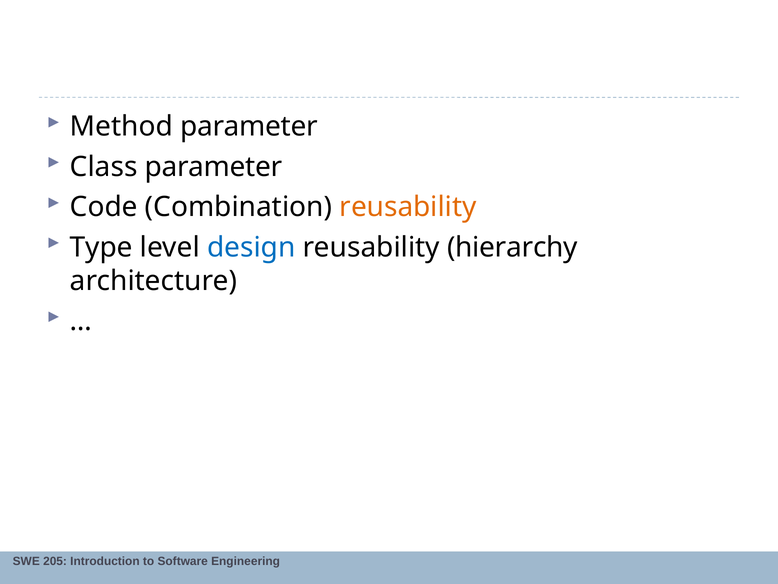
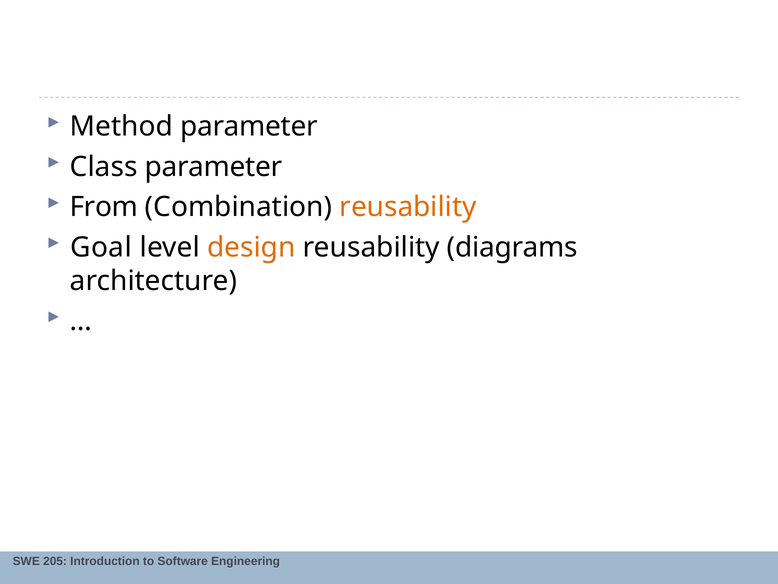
Code: Code -> From (104, 207)
Type: Type -> Goal (101, 247)
design colour: blue -> orange (251, 247)
hierarchy: hierarchy -> diagrams (512, 247)
